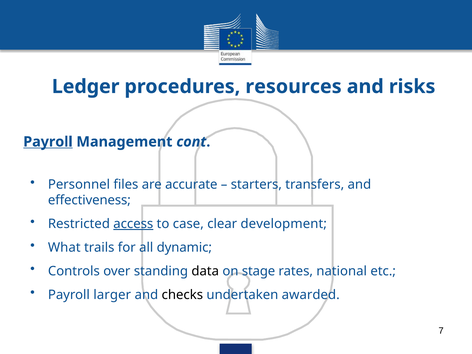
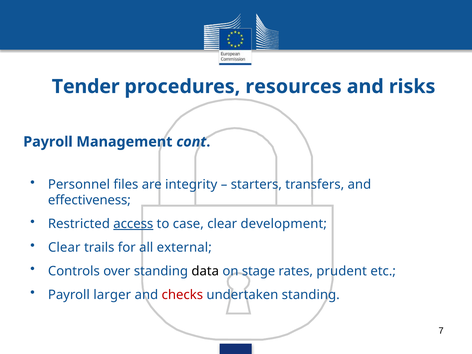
Ledger: Ledger -> Tender (86, 87)
Payroll underline: present -> none (48, 142)
accurate: accurate -> integrity (191, 185)
What: What -> Clear (64, 247)
dynamic: dynamic -> external (184, 247)
national: national -> prudent (342, 271)
checks colour: black -> red (182, 295)
undertaken awarded: awarded -> standing (311, 295)
